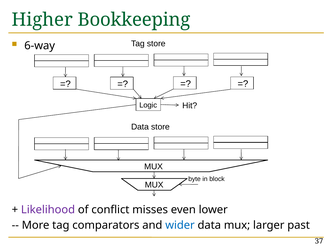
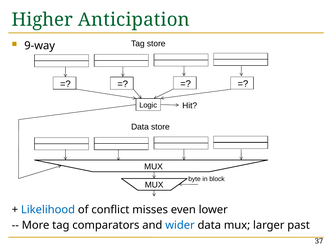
Bookkeeping: Bookkeeping -> Anticipation (134, 20)
6-way: 6-way -> 9-way (40, 46)
Likelihood colour: purple -> blue (48, 210)
